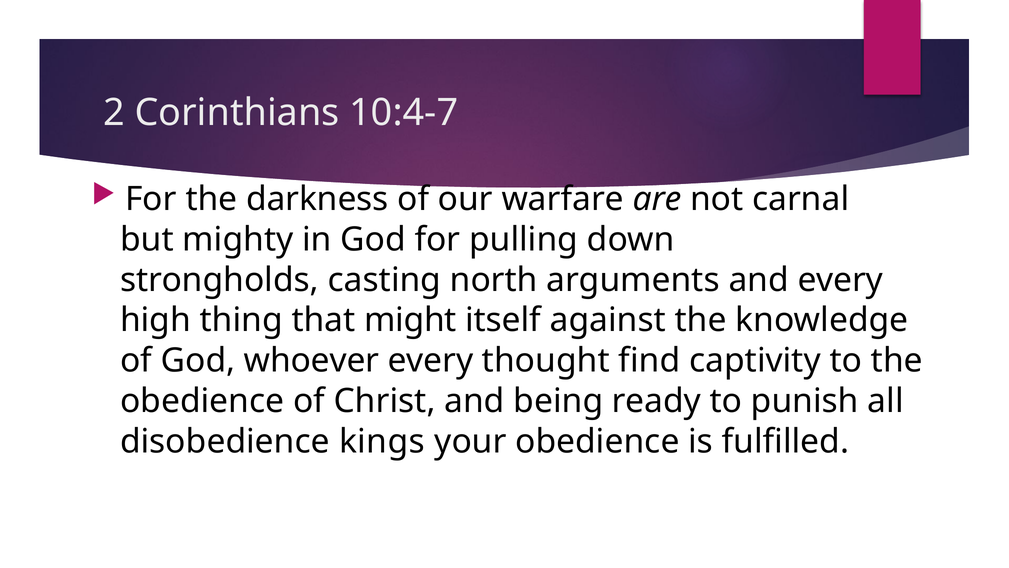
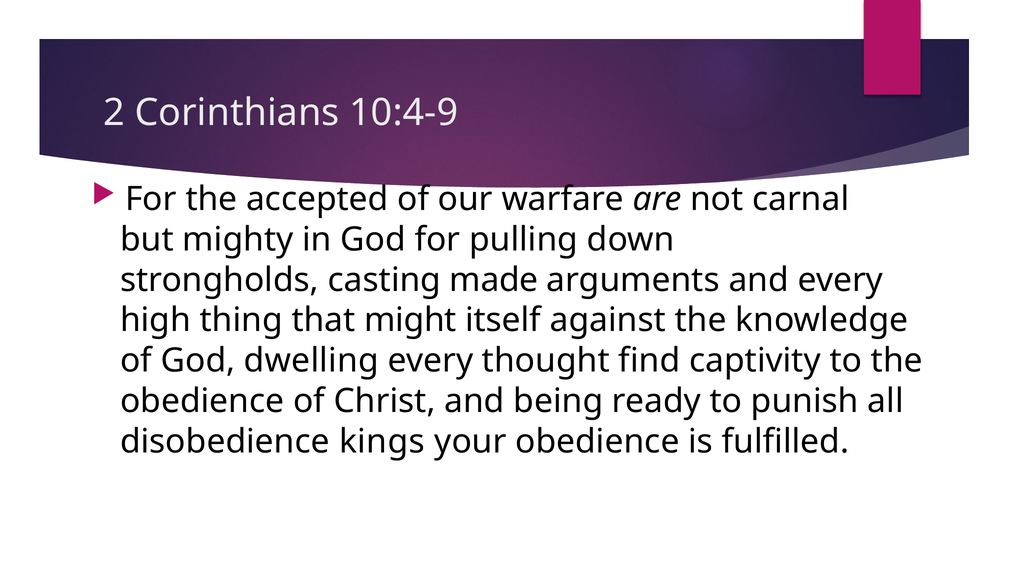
10:4-7: 10:4-7 -> 10:4-9 (404, 112)
darkness: darkness -> accepted (317, 199)
north: north -> made (494, 280)
whoever: whoever -> dwelling (311, 360)
